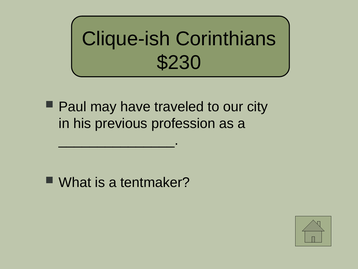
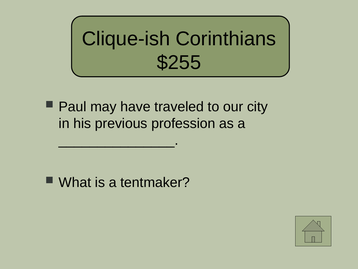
$230: $230 -> $255 (179, 63)
